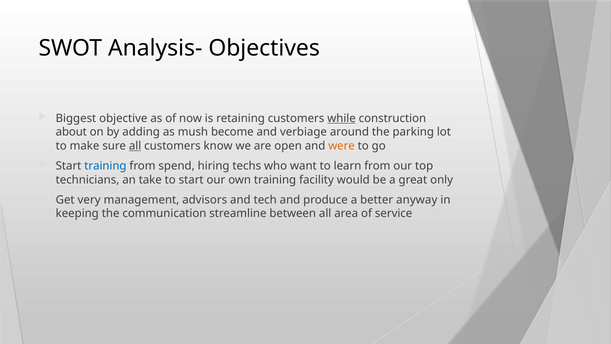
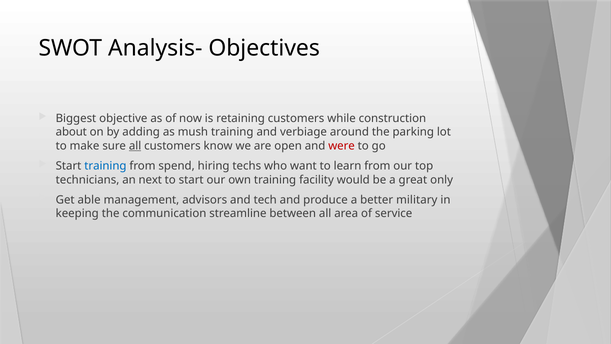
while underline: present -> none (342, 118)
mush become: become -> training (232, 132)
were colour: orange -> red (342, 146)
take: take -> next (150, 180)
very: very -> able (89, 200)
anyway: anyway -> military (417, 200)
